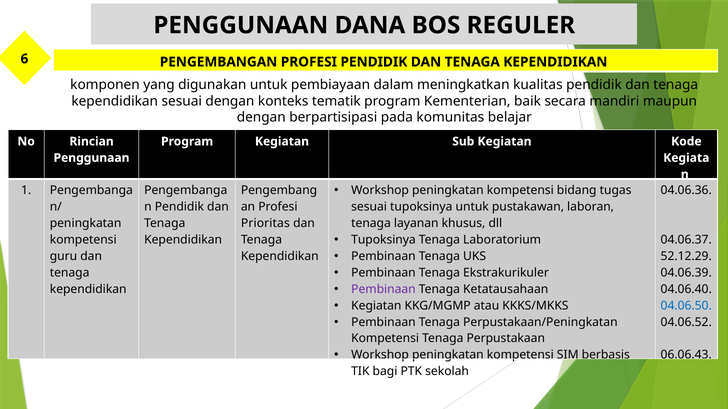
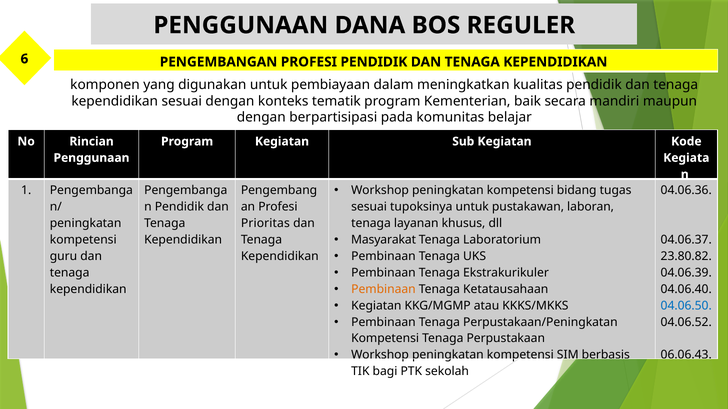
Tupoksinya: Tupoksinya -> Masyarakat (384, 240)
52.12.29: 52.12.29 -> 23.80.82 (686, 257)
Pembinaan colour: purple -> orange (383, 290)
